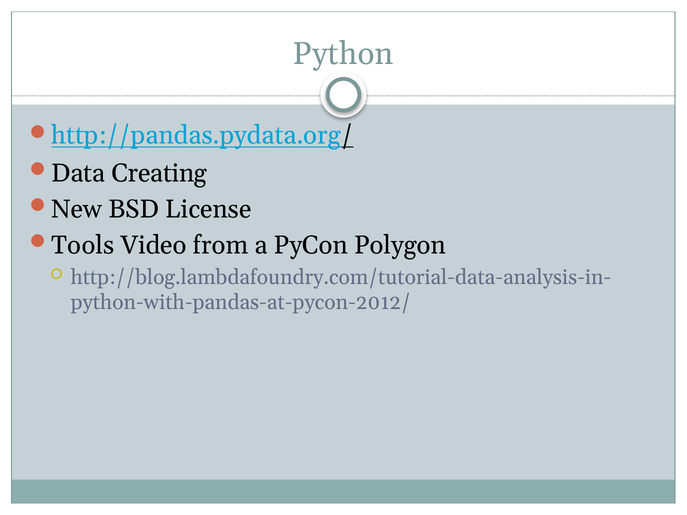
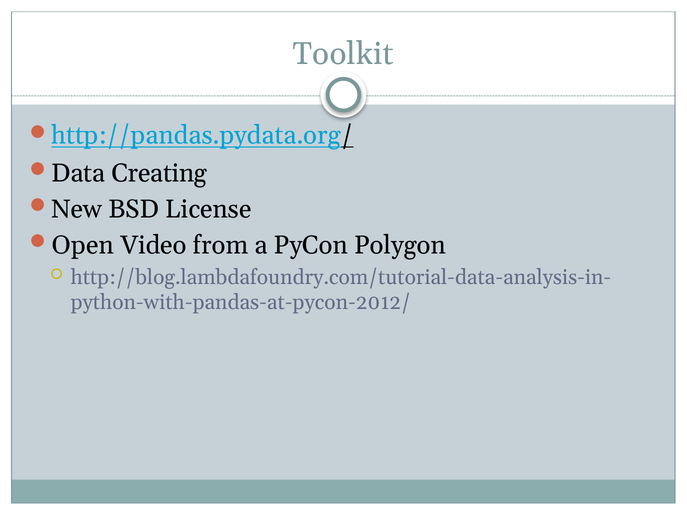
Python: Python -> Toolkit (343, 54)
Tools: Tools -> Open (83, 246)
